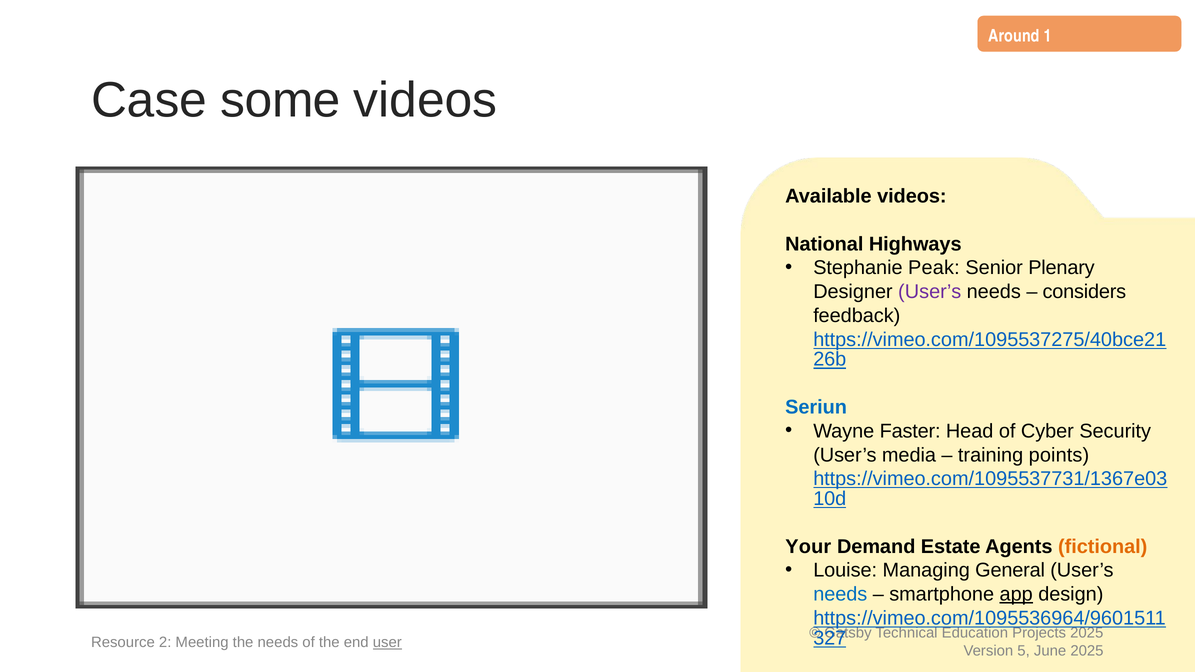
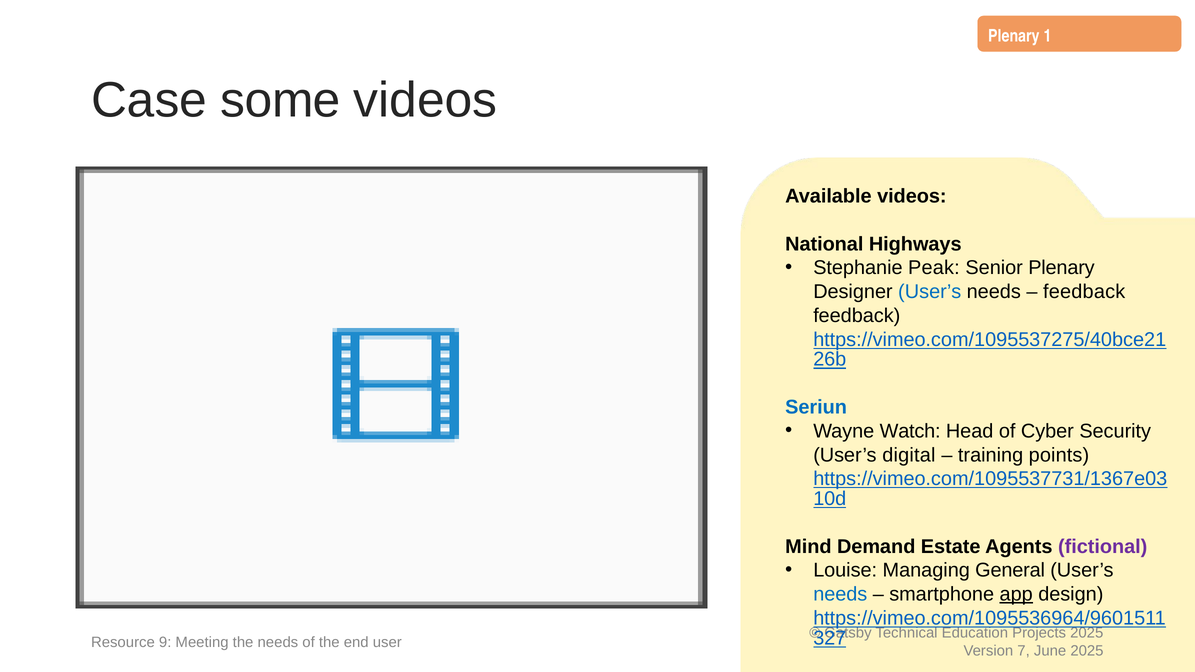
Around: Around -> Plenary (1014, 36)
User’s colour: purple -> blue (930, 292)
considers: considers -> feedback (1084, 292)
Faster: Faster -> Watch (910, 431)
media: media -> digital (909, 455)
Your: Your -> Mind (808, 547)
fictional colour: orange -> purple (1103, 547)
2: 2 -> 9 (165, 643)
user underline: present -> none (387, 643)
5: 5 -> 7 (1024, 651)
